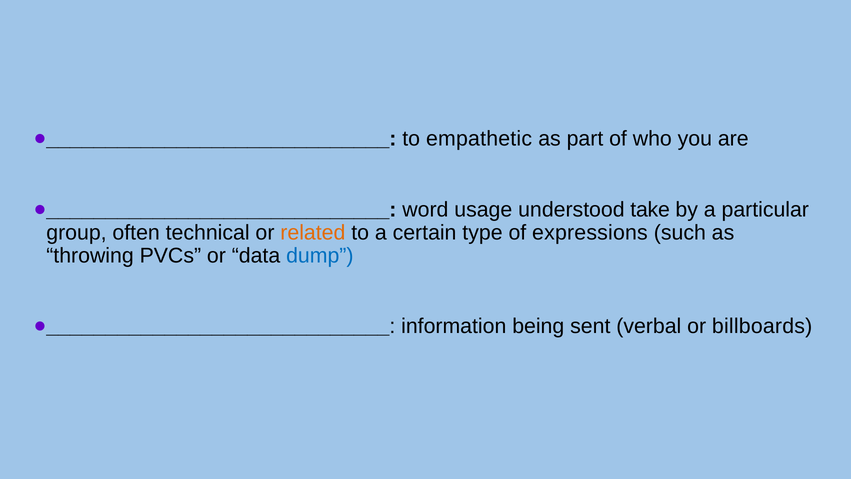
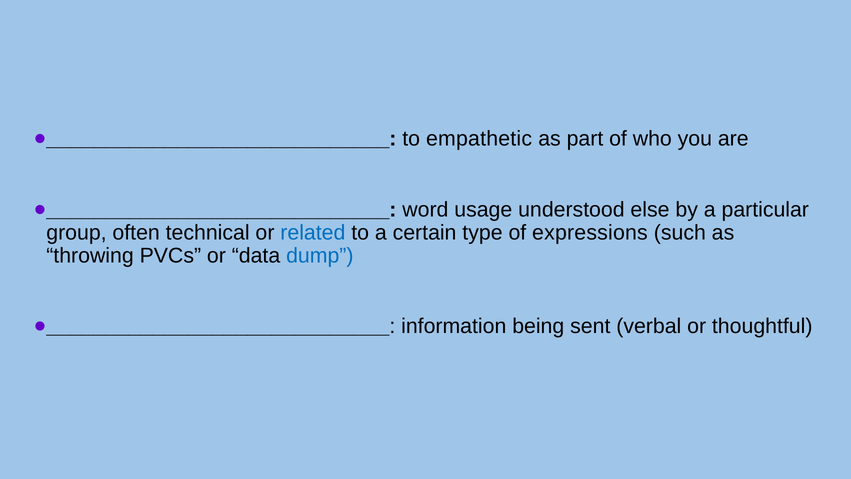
take: take -> else (650, 209)
related colour: orange -> blue (313, 232)
billboards: billboards -> thoughtful (762, 326)
